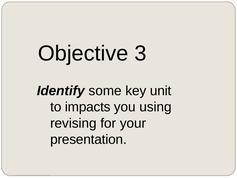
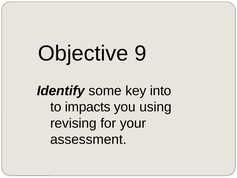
3: 3 -> 9 (140, 53)
unit: unit -> into (161, 91)
presentation: presentation -> assessment (88, 139)
